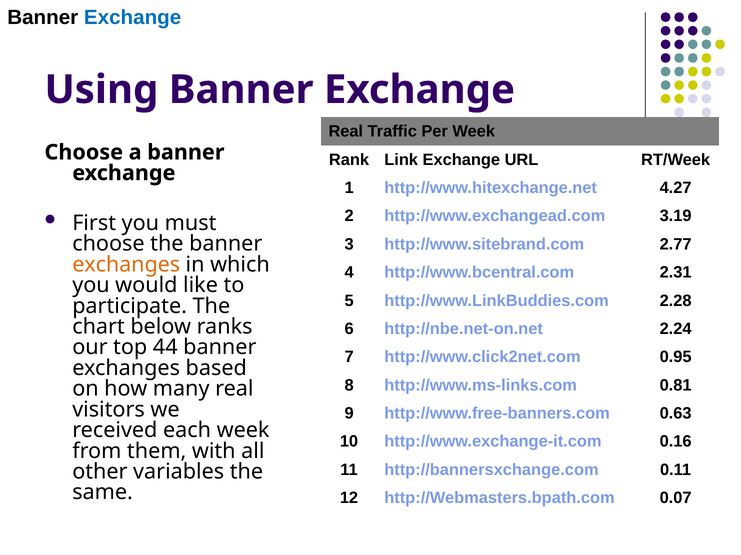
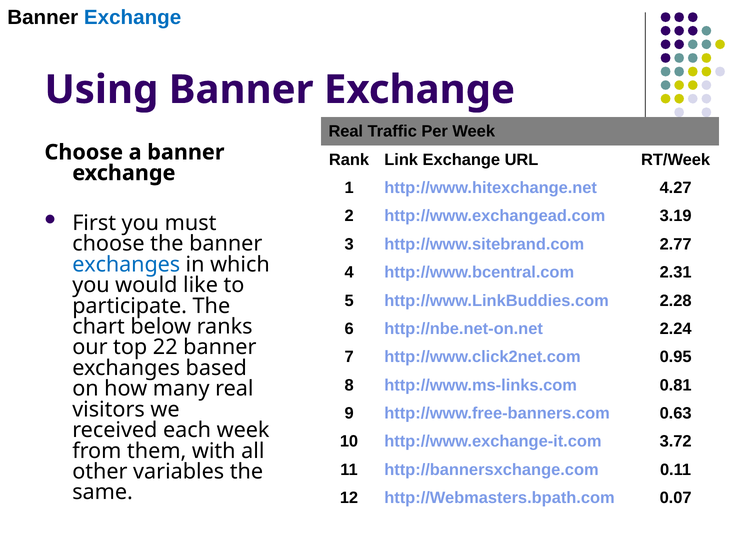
exchanges colour: orange -> blue (126, 265)
44: 44 -> 22 (165, 348)
0.16: 0.16 -> 3.72 (676, 442)
